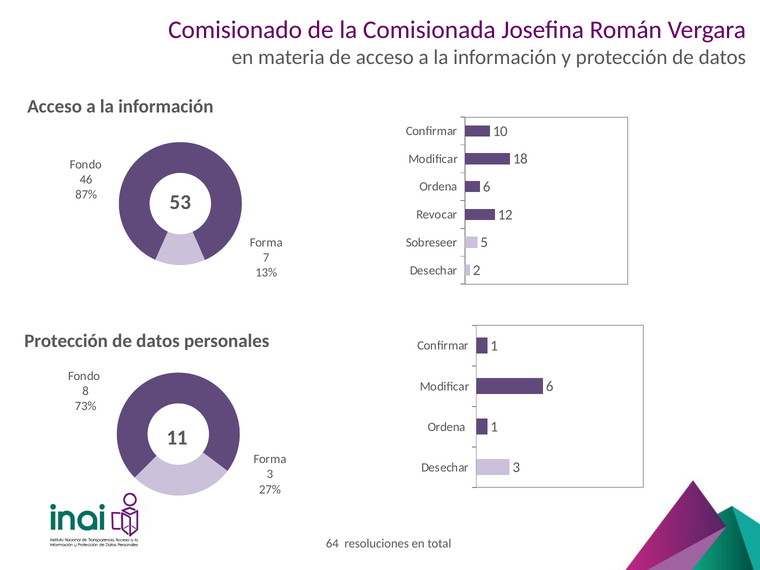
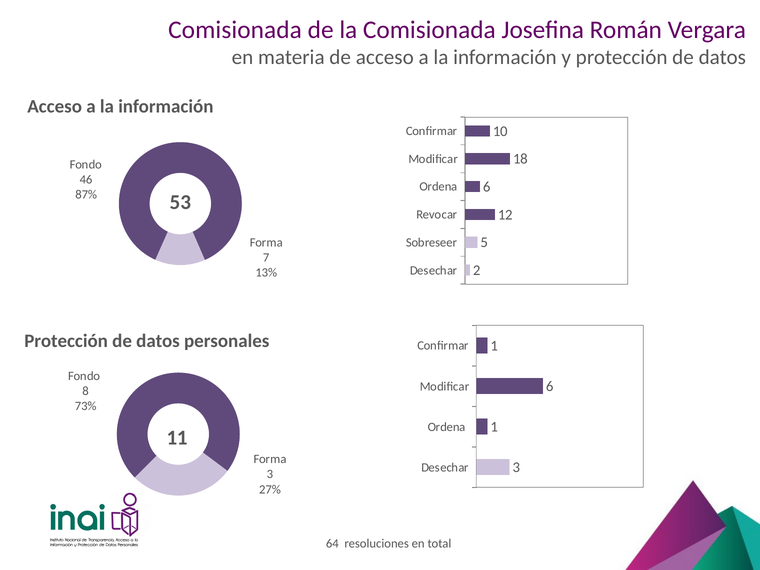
Comisionado: Comisionado -> Comisionada (235, 30)
